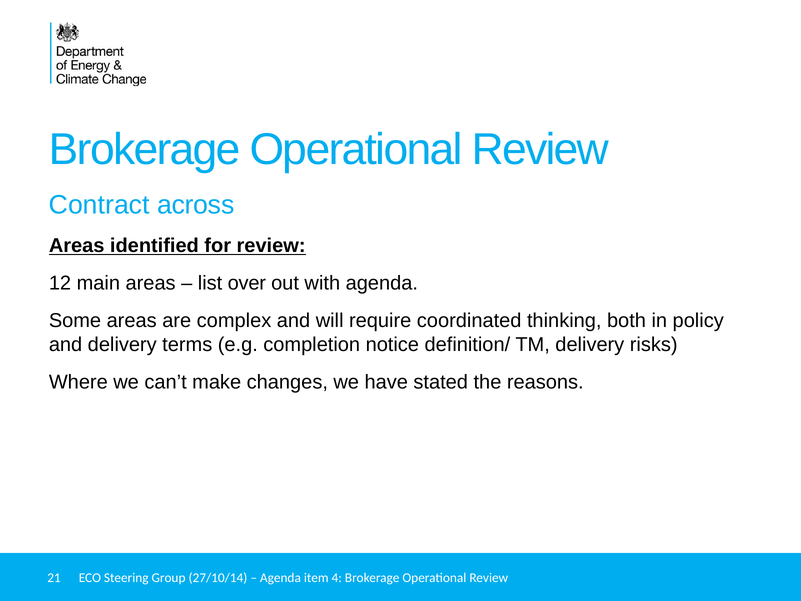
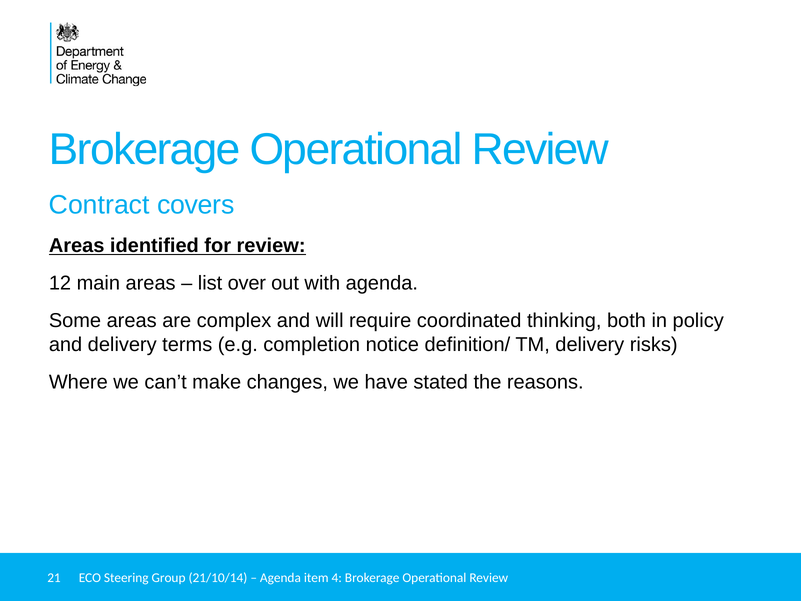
across: across -> covers (196, 205)
27/10/14: 27/10/14 -> 21/10/14 (218, 578)
